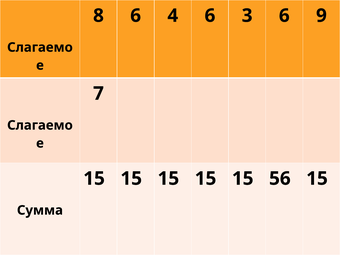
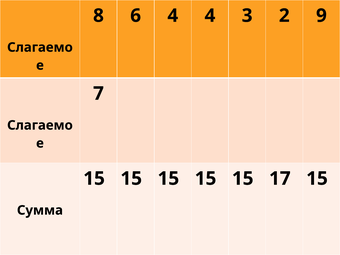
4 6: 6 -> 4 (210, 16)
3 6: 6 -> 2 (284, 16)
56: 56 -> 17 (280, 179)
